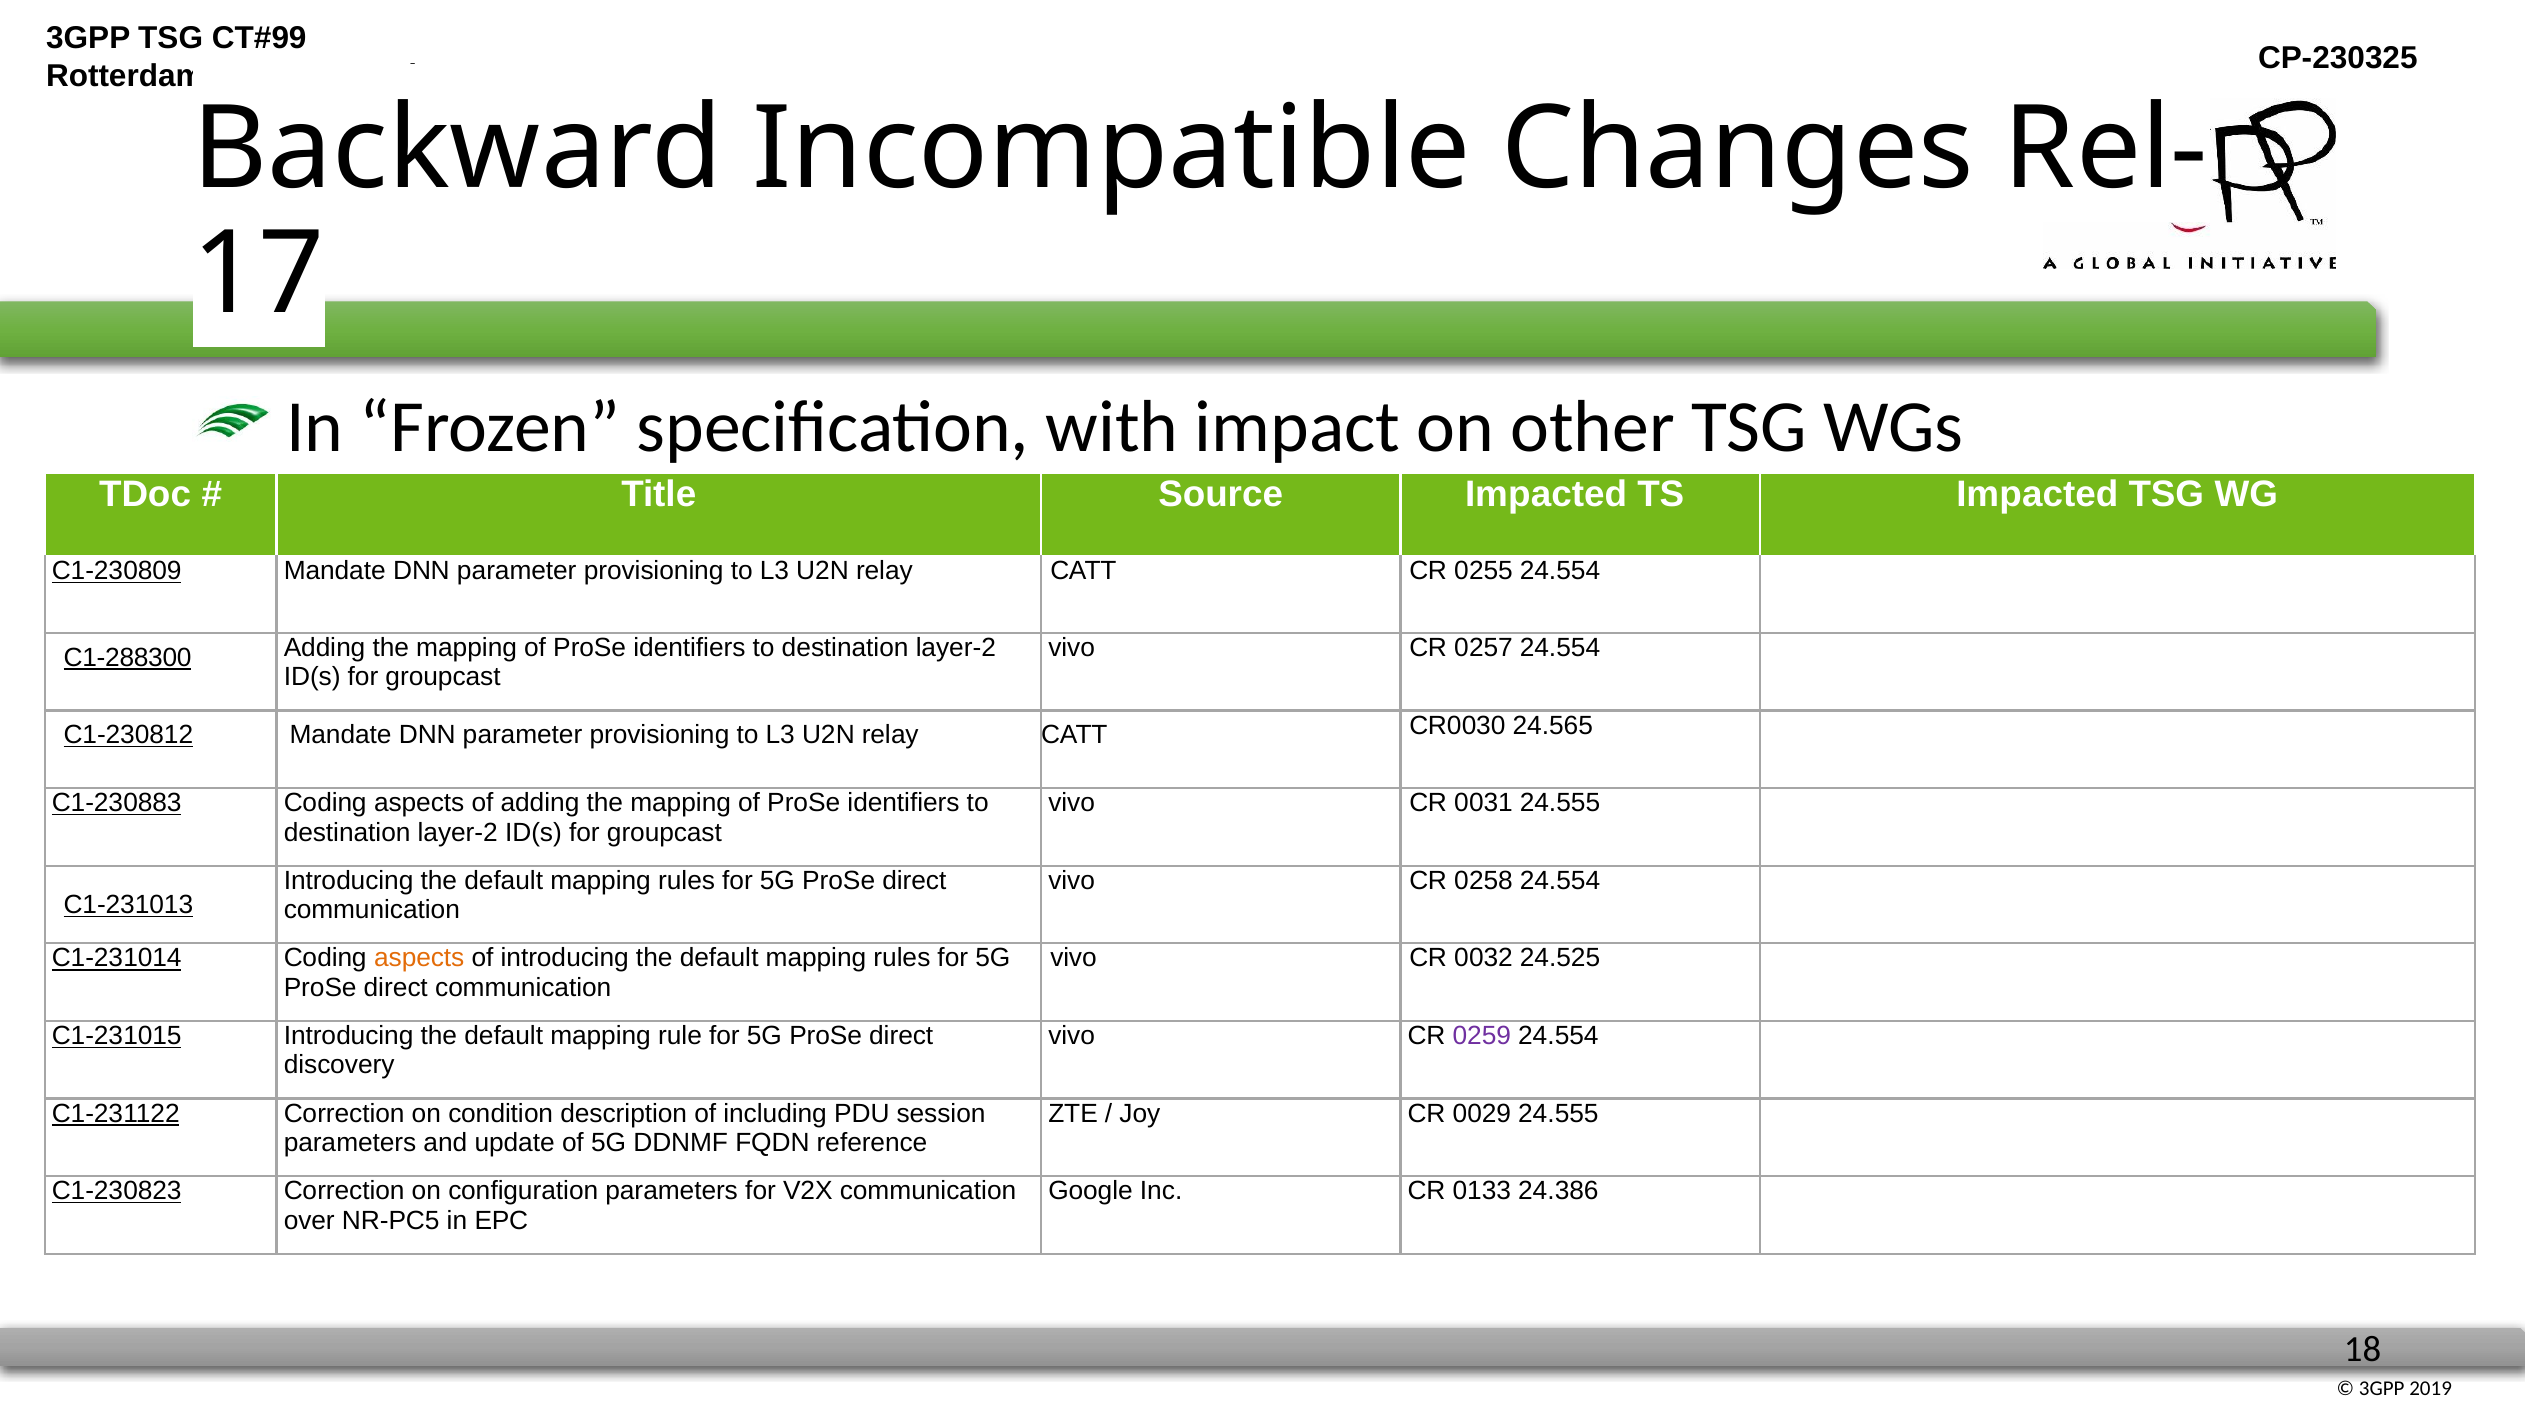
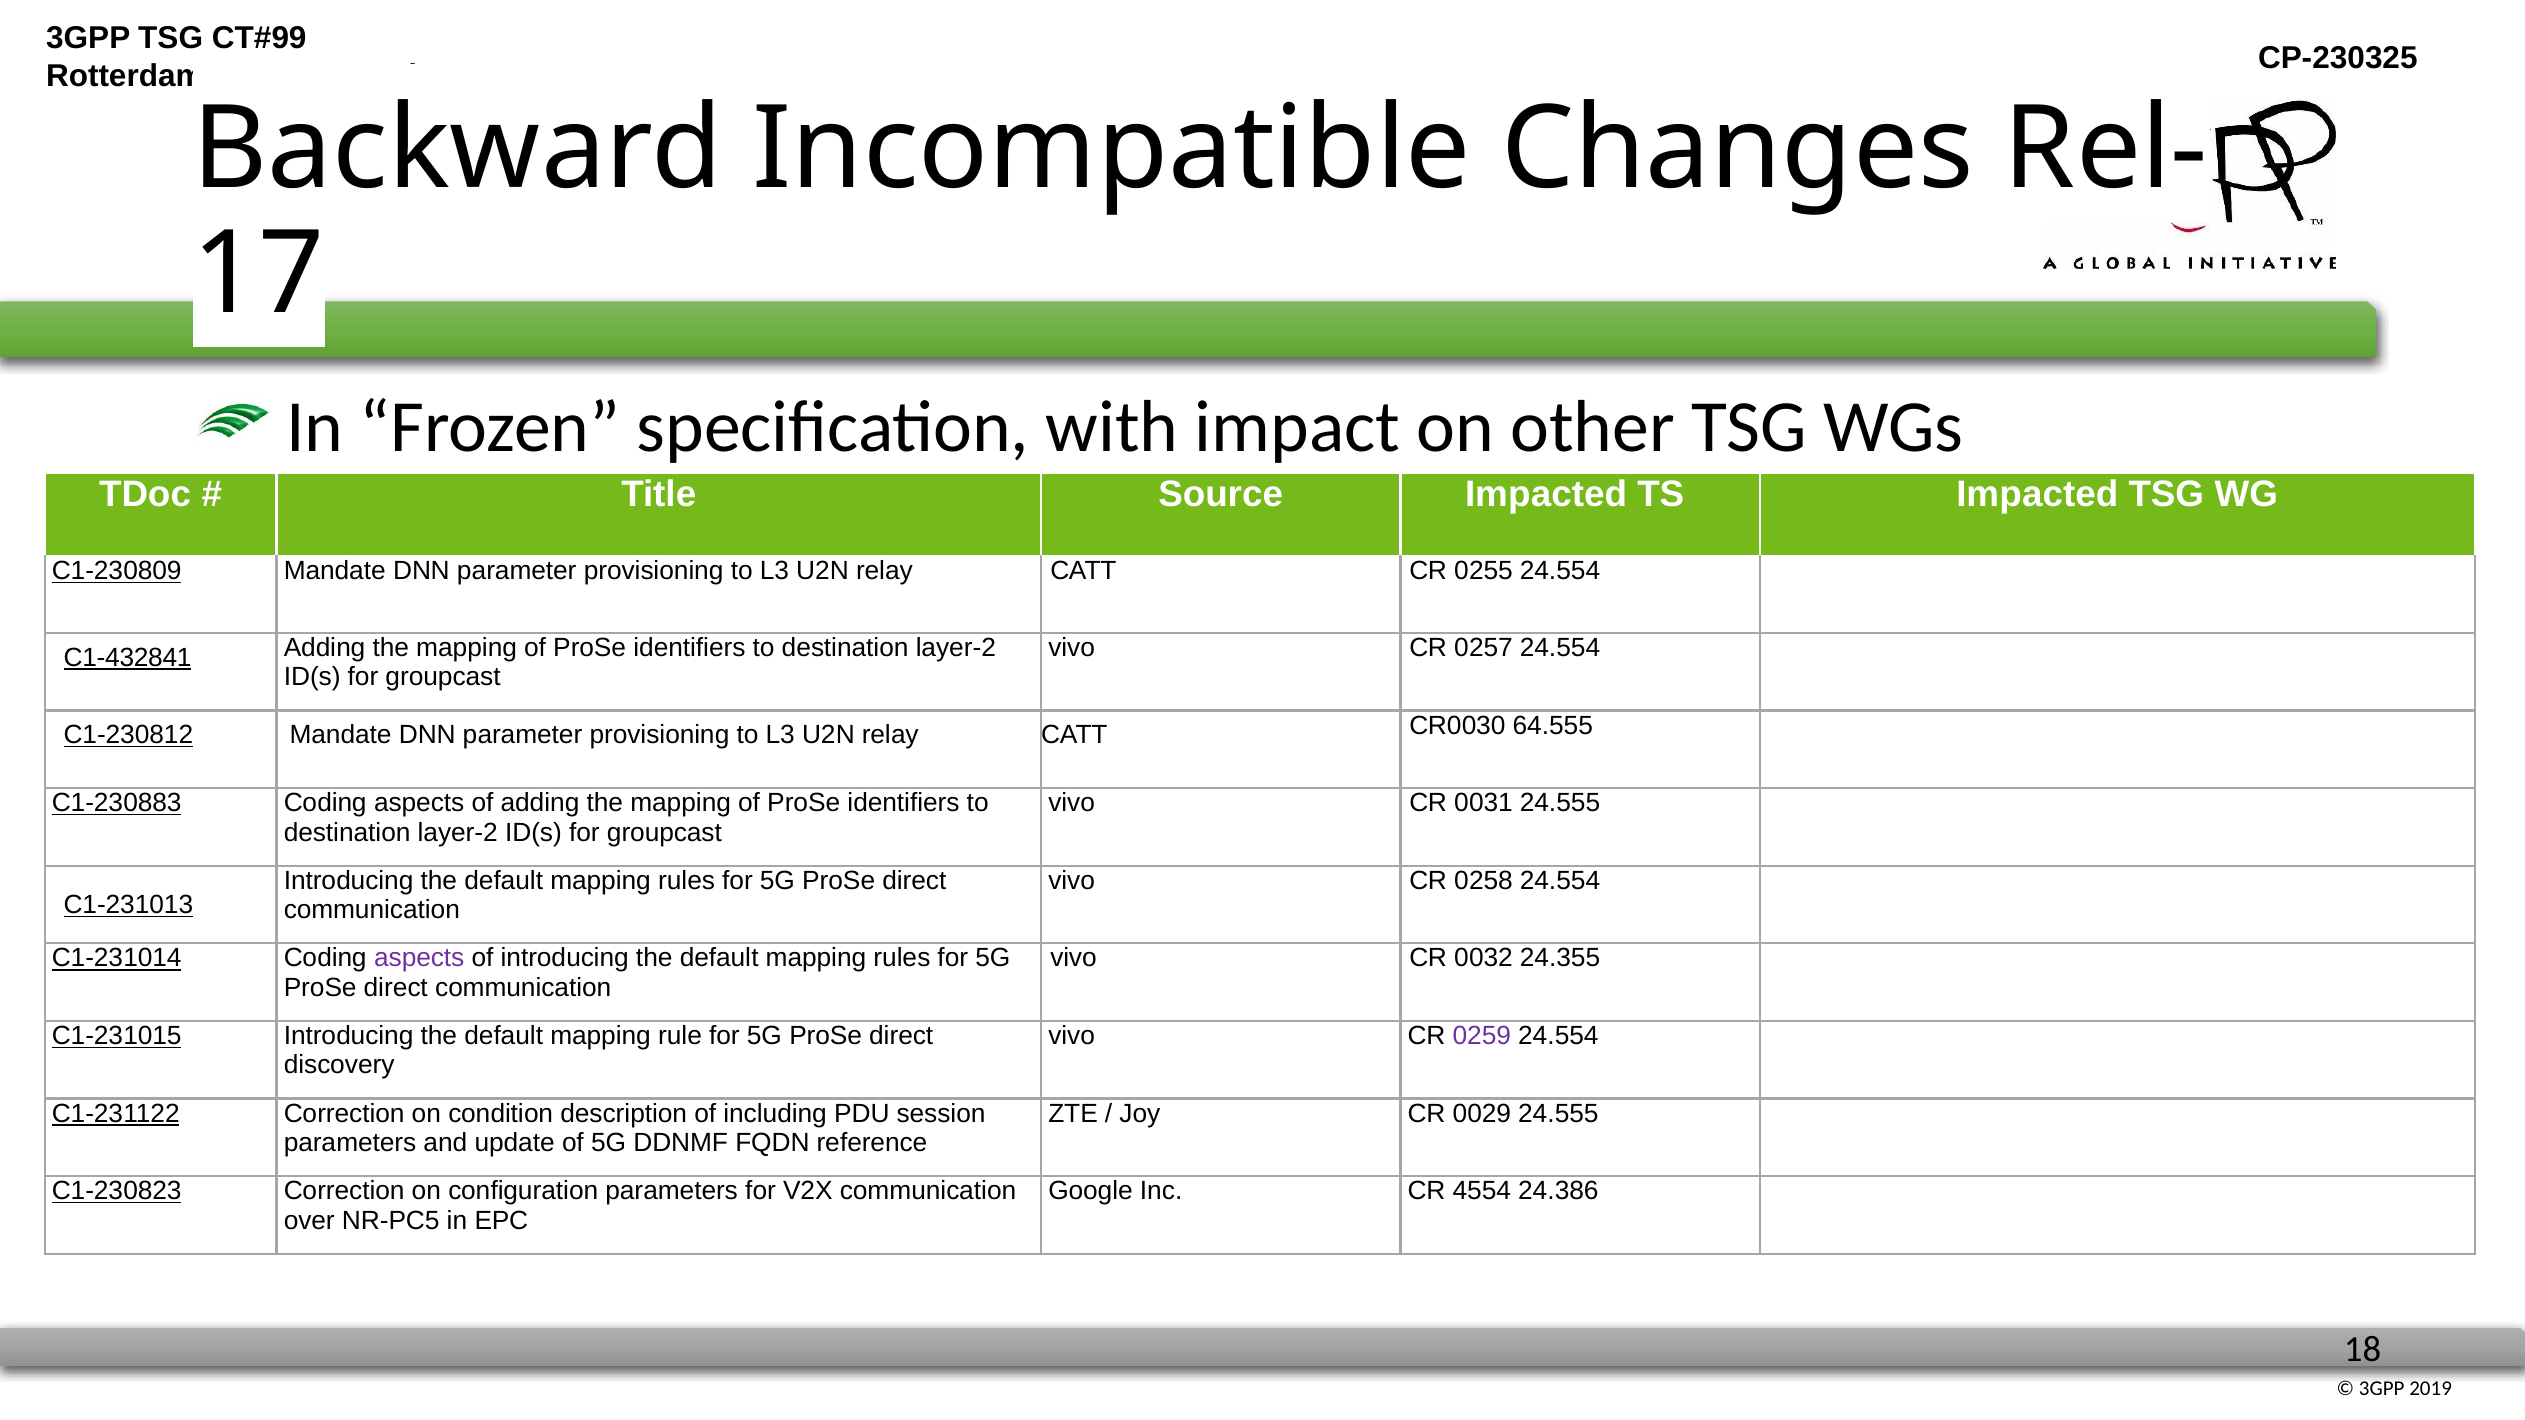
C1-288300: C1-288300 -> C1-432841 (128, 657)
24.565: 24.565 -> 64.555 (1553, 726)
aspects colour: orange -> purple (419, 958)
24.525: 24.525 -> 24.355 (1560, 958)
0133: 0133 -> 4554 (1482, 1191)
